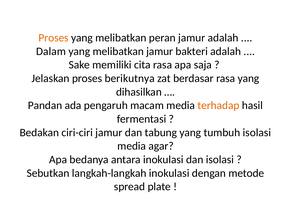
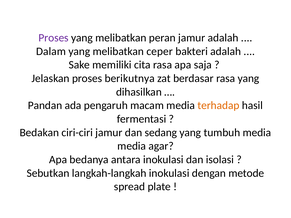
Proses colour: orange -> purple (54, 38)
melibatkan jamur: jamur -> ceper (160, 51)
tabung: tabung -> sedang (161, 133)
tumbuh isolasi: isolasi -> media (257, 133)
